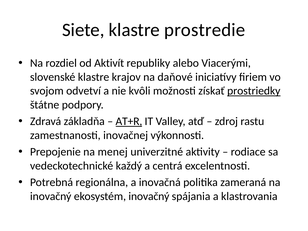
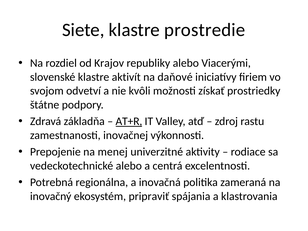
Aktivít: Aktivít -> Krajov (109, 63)
krajov: krajov -> aktivít (126, 77)
prostriedky underline: present -> none (254, 91)
vedeckotechnické každý: každý -> alebo (129, 166)
ekosystém inovačný: inovačný -> pripraviť (149, 196)
